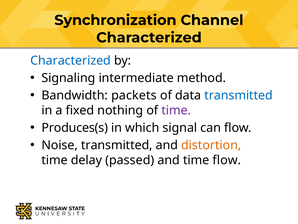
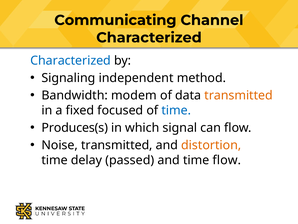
Synchronization: Synchronization -> Communicating (115, 20)
intermediate: intermediate -> independent (136, 78)
packets: packets -> modem (134, 95)
transmitted colour: blue -> orange (239, 95)
nothing: nothing -> focused (120, 110)
time colour: purple -> blue (176, 110)
